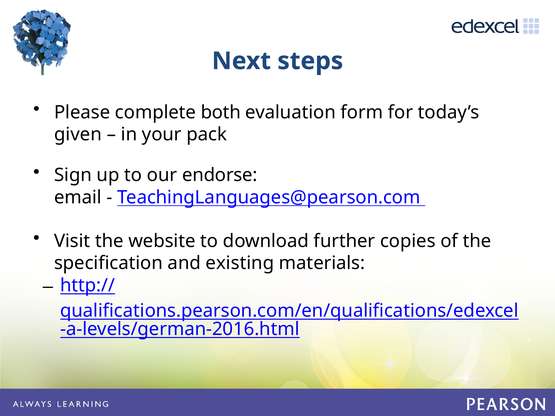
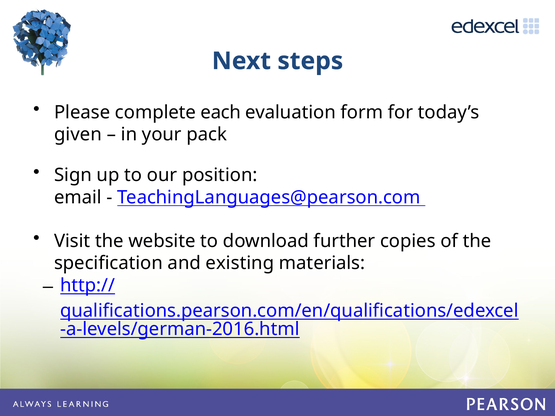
both: both -> each (221, 112)
endorse: endorse -> position (220, 175)
